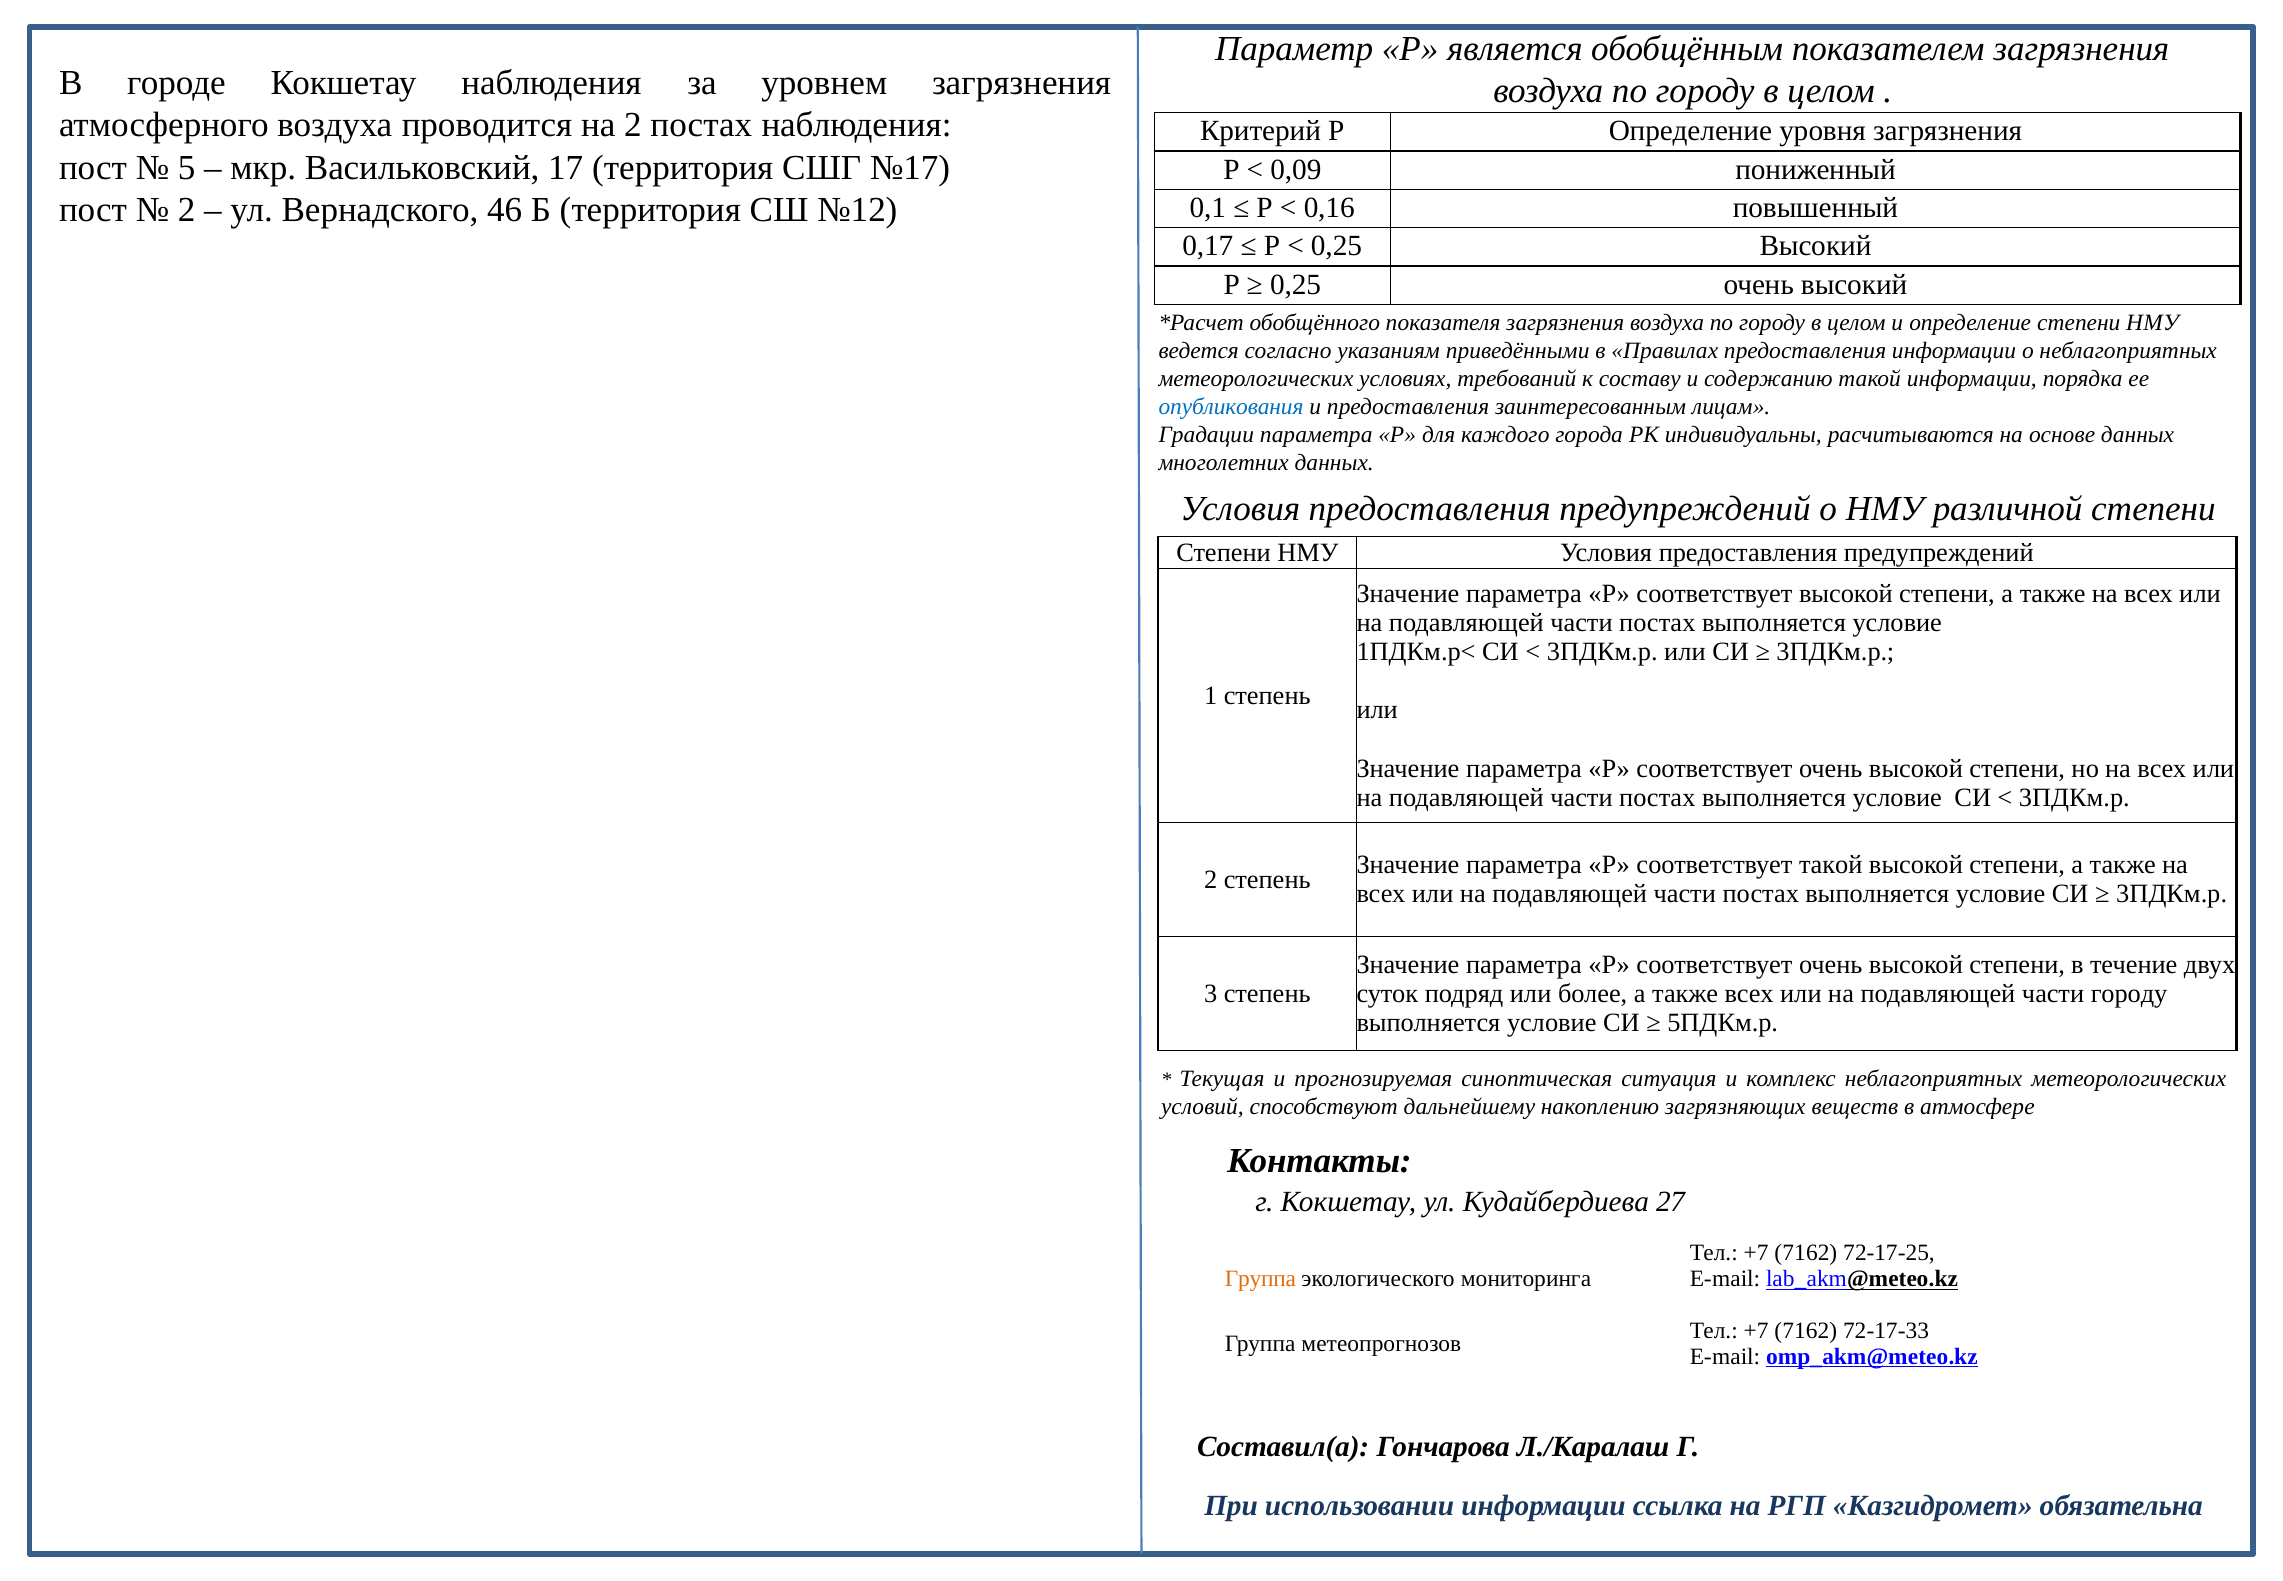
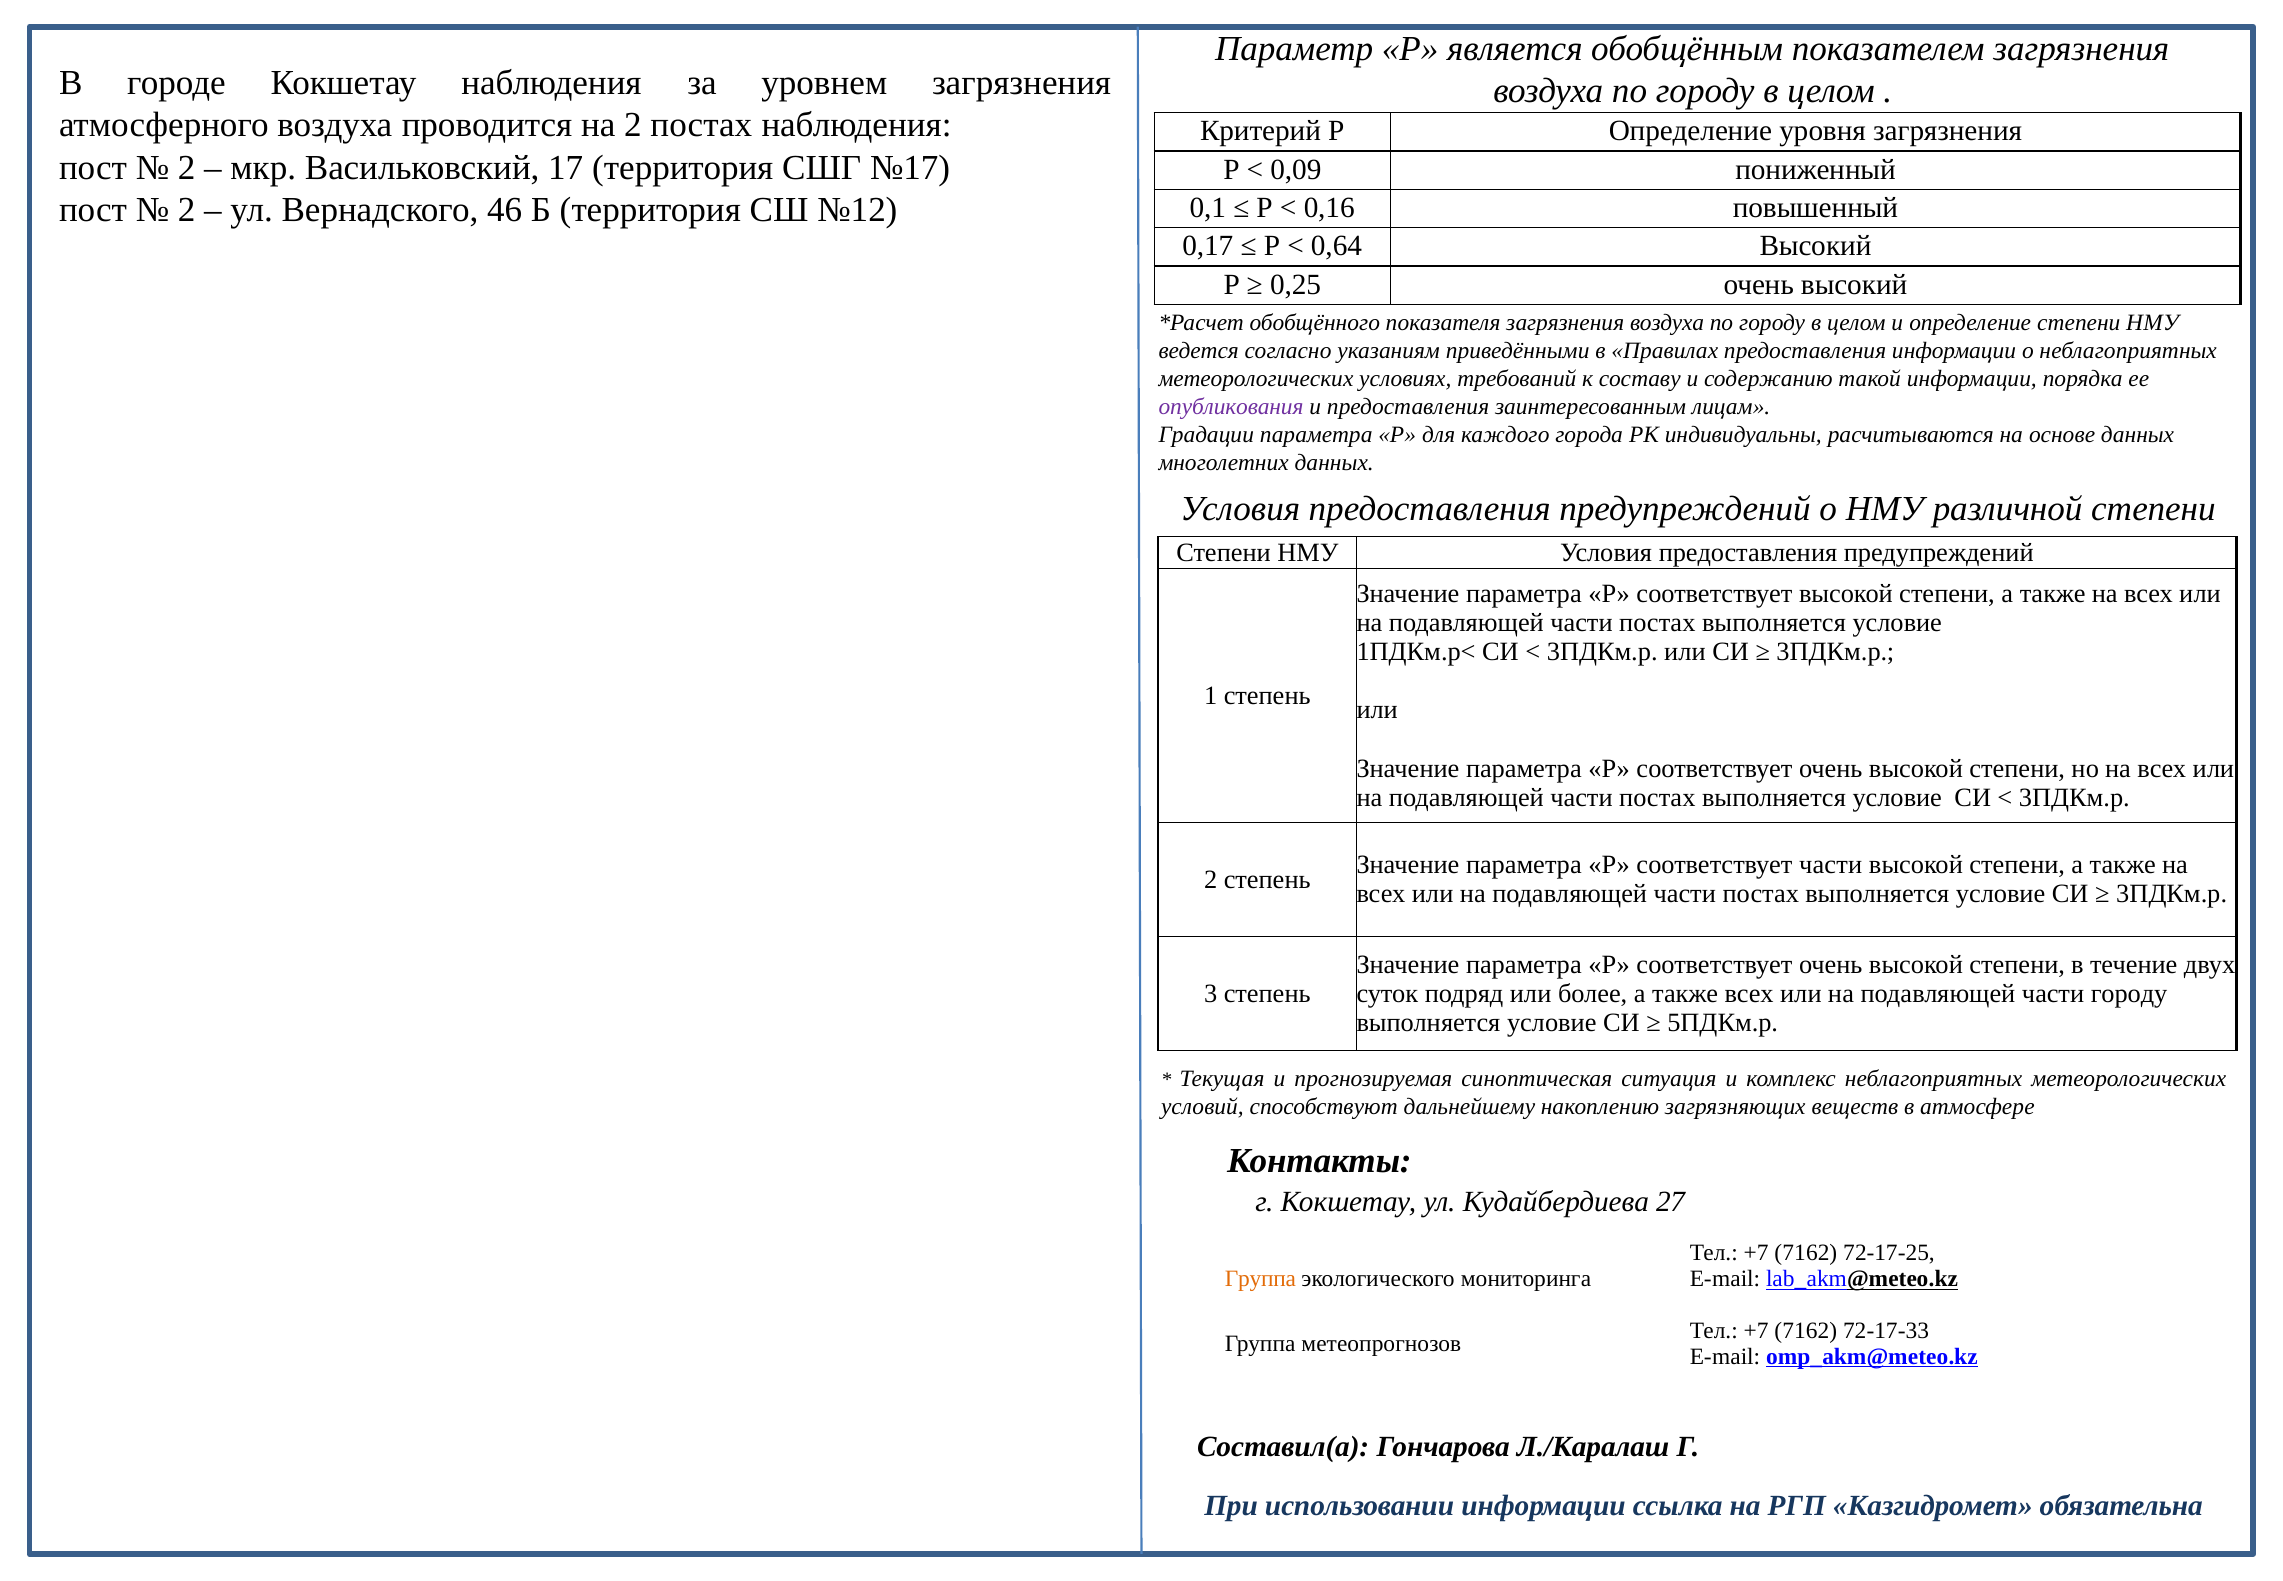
5: 5 -> 2 (187, 167)
0,25: 0,25 -> 0,64 (1336, 246)
опубликования colour: blue -> purple (1231, 407)
соответствует такой: такой -> части (1831, 865)
